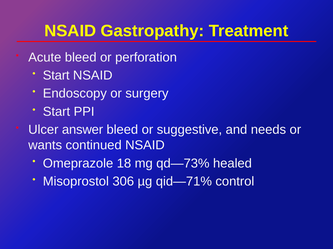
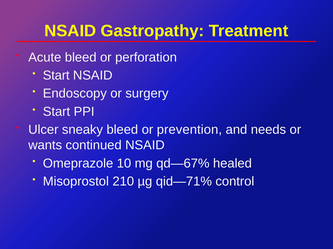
answer: answer -> sneaky (82, 130)
suggestive: suggestive -> prevention (189, 130)
18: 18 -> 10 (124, 164)
qd—73%: qd—73% -> qd—67% (183, 164)
306: 306 -> 210 (123, 182)
